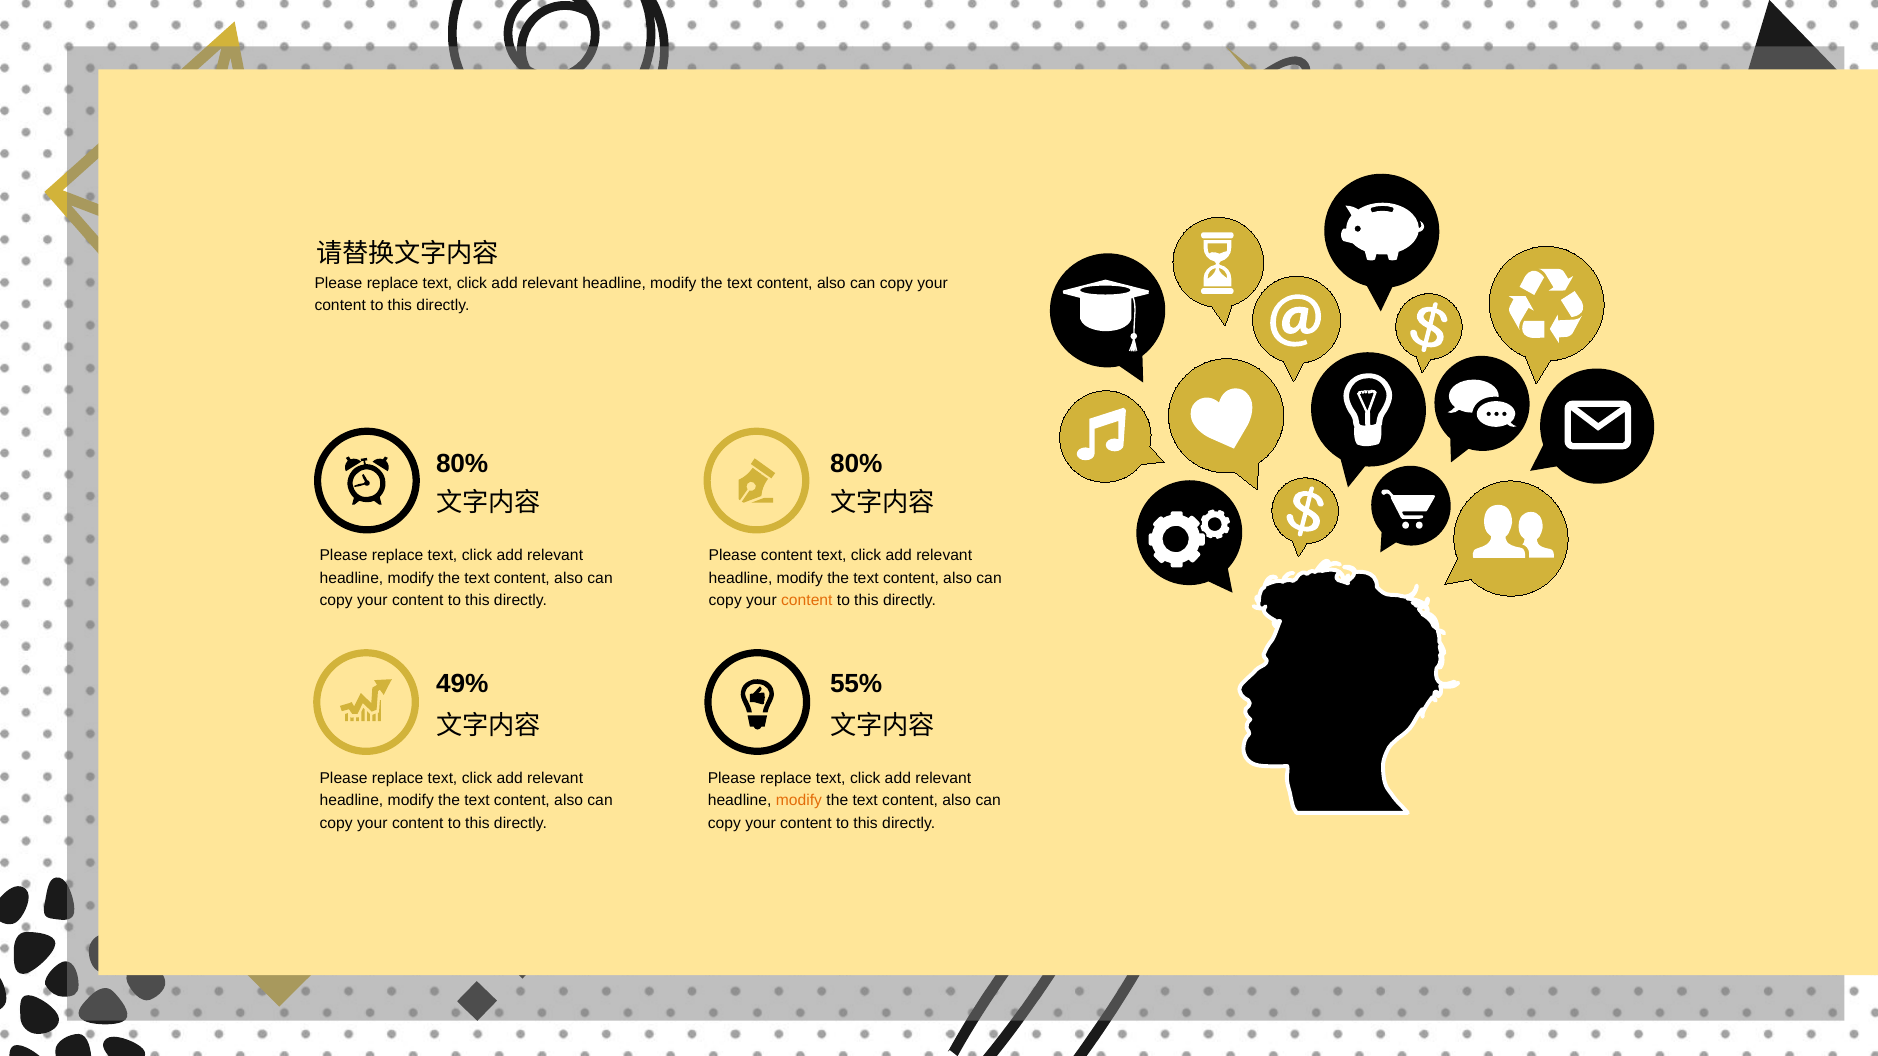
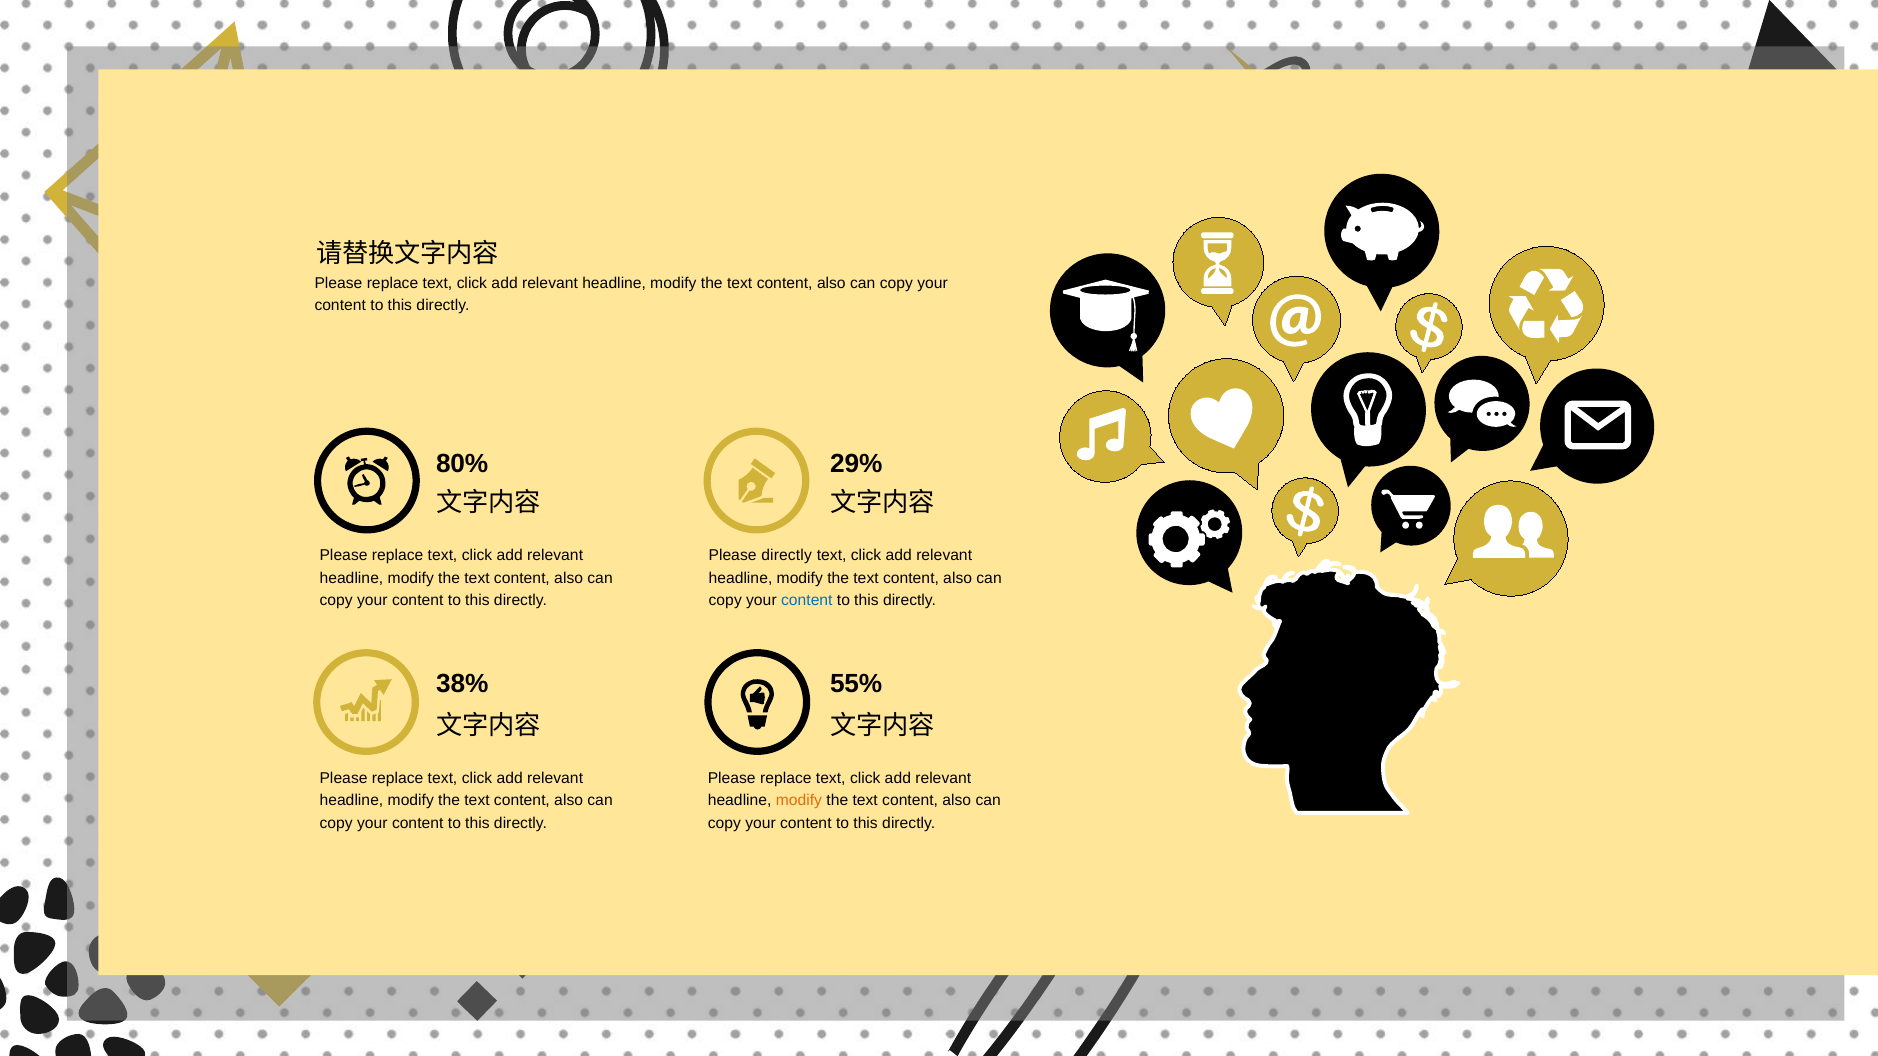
80%: 80% -> 29% (856, 464)
Please content: content -> directly (787, 556)
content colour: orange -> blue (807, 601)
49%: 49% -> 38% (462, 684)
